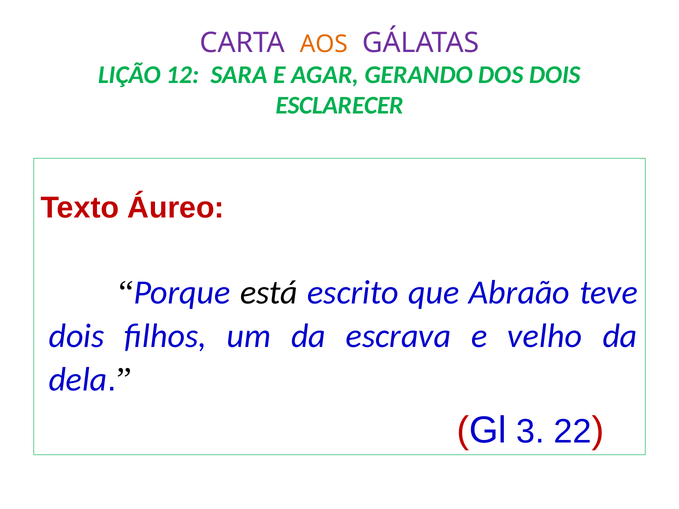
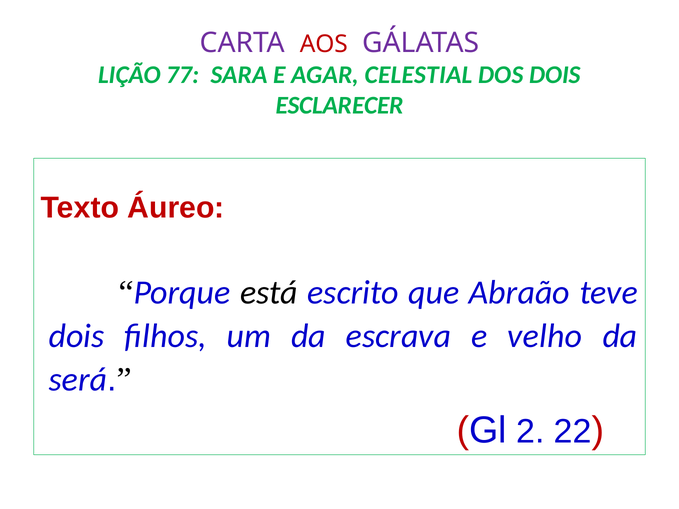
AOS colour: orange -> red (324, 44)
12: 12 -> 77 (183, 75)
GERANDO: GERANDO -> CELESTIAL (419, 75)
dela: dela -> será (78, 380)
3: 3 -> 2 (530, 432)
